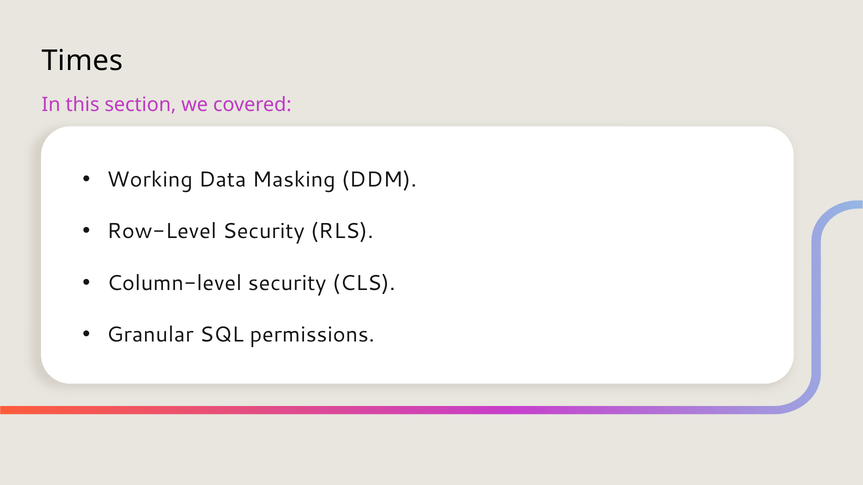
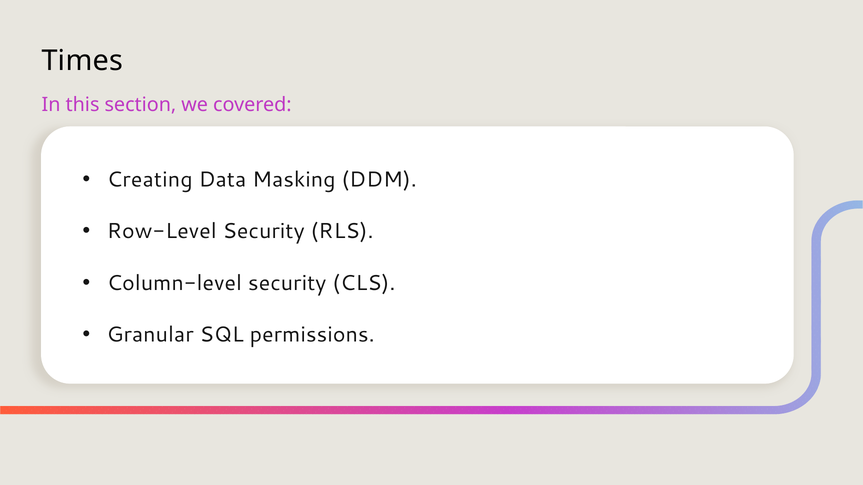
Working: Working -> Creating (150, 180)
